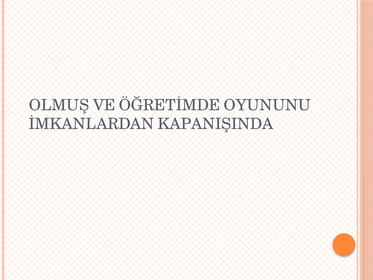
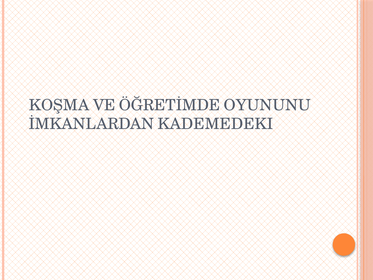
OLMUŞ: OLMUŞ -> KOŞMA (59, 105)
KAPANIŞINDA: KAPANIŞINDA -> KADEMEDEKI (215, 124)
